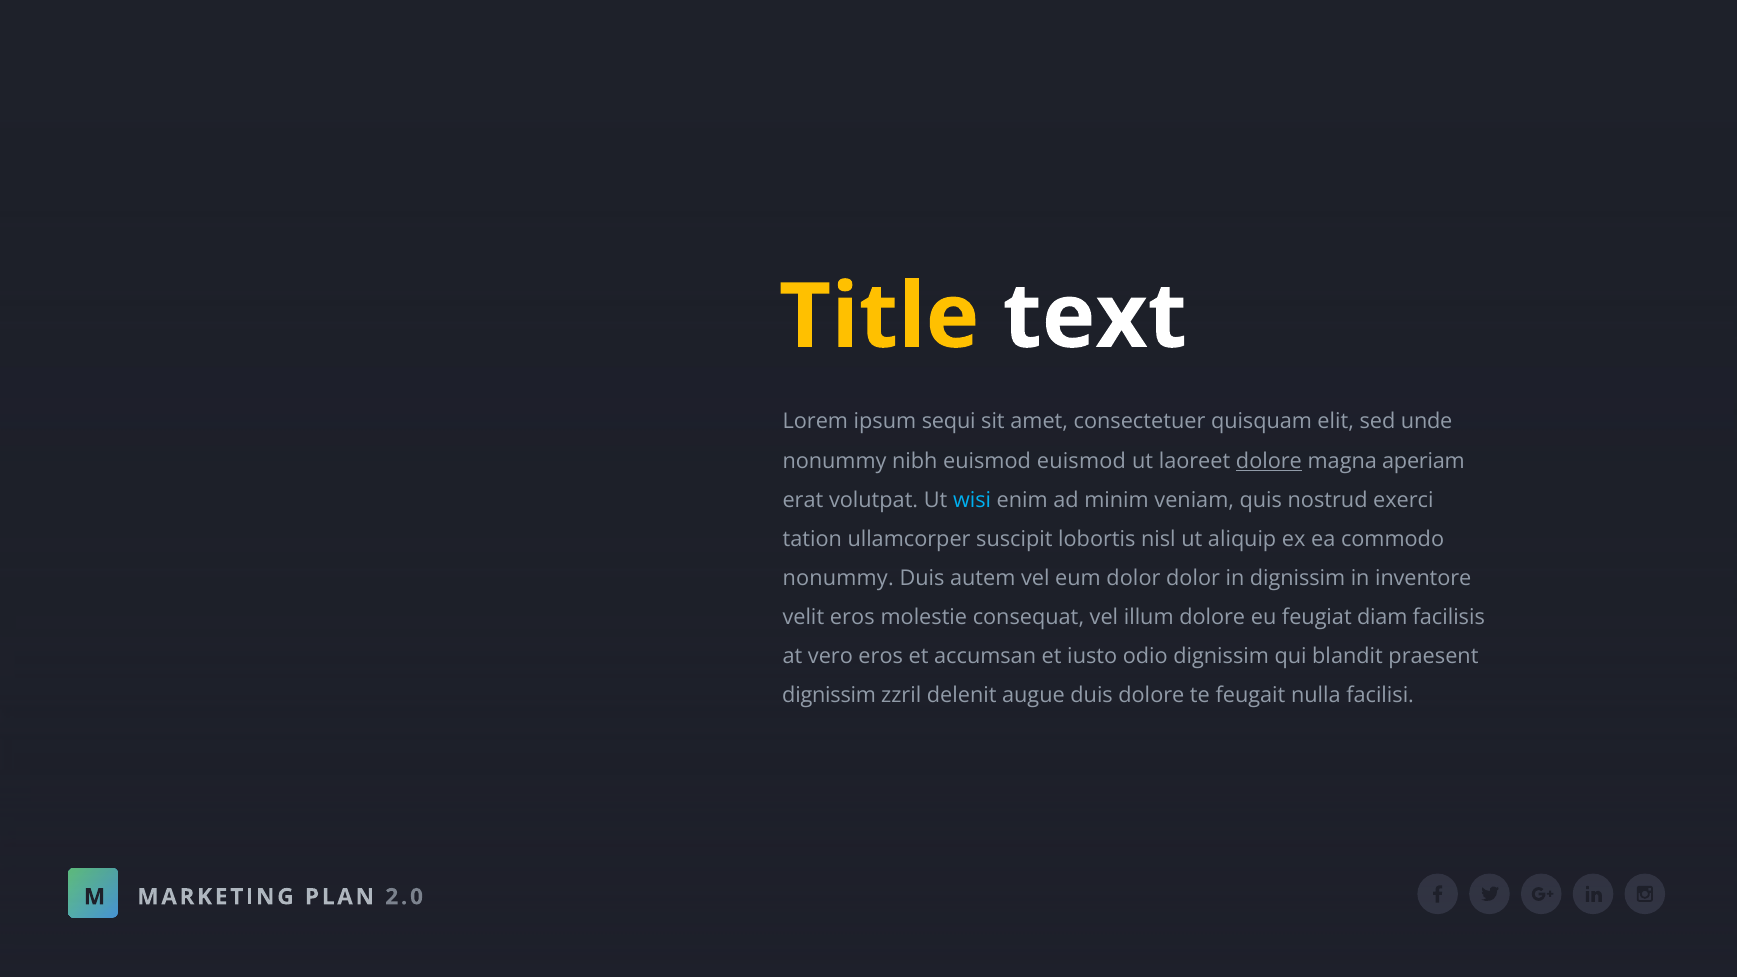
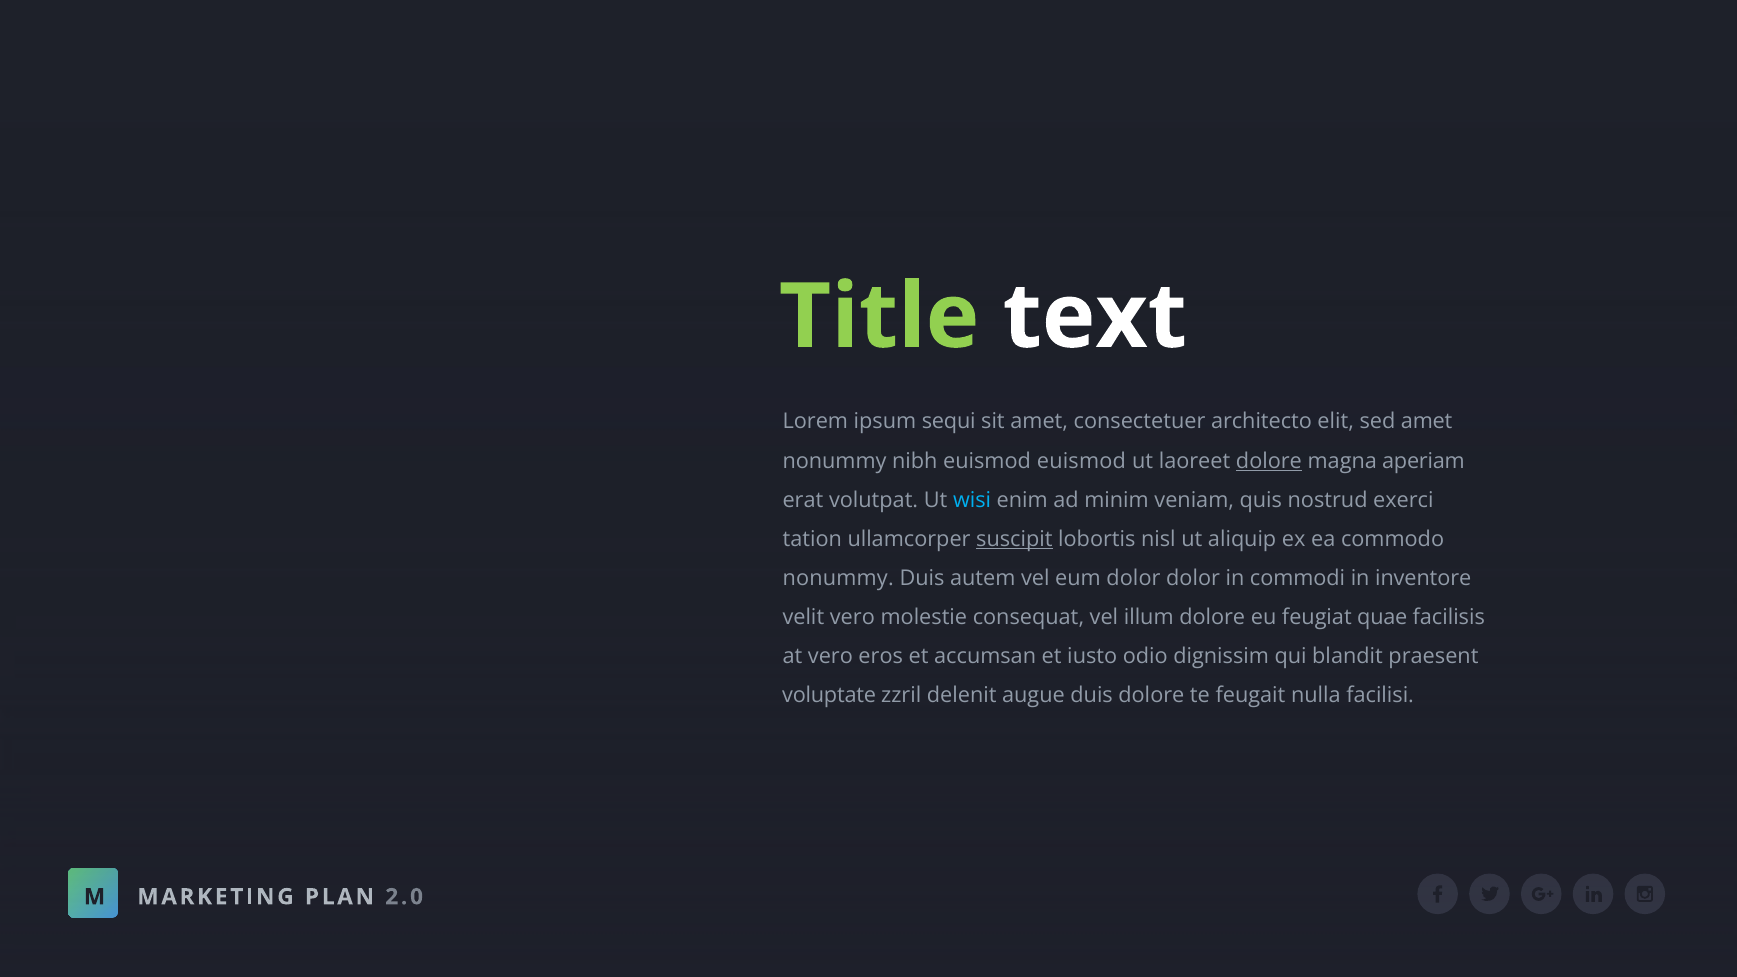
Title colour: yellow -> light green (879, 317)
quisquam: quisquam -> architecto (1261, 422)
sed unde: unde -> amet (1427, 422)
suscipit underline: none -> present (1014, 539)
in dignissim: dignissim -> commodi (1298, 578)
velit eros: eros -> vero (852, 617)
diam: diam -> quae (1382, 617)
dignissim: dignissim -> voluptate (829, 695)
